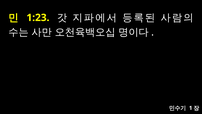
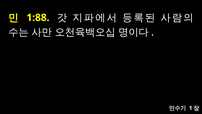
1:23: 1:23 -> 1:88 (38, 18)
